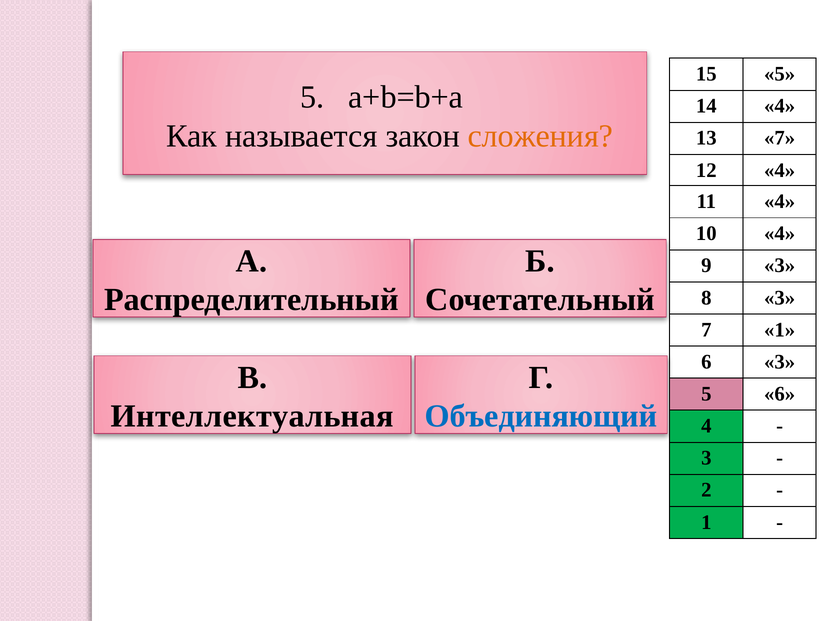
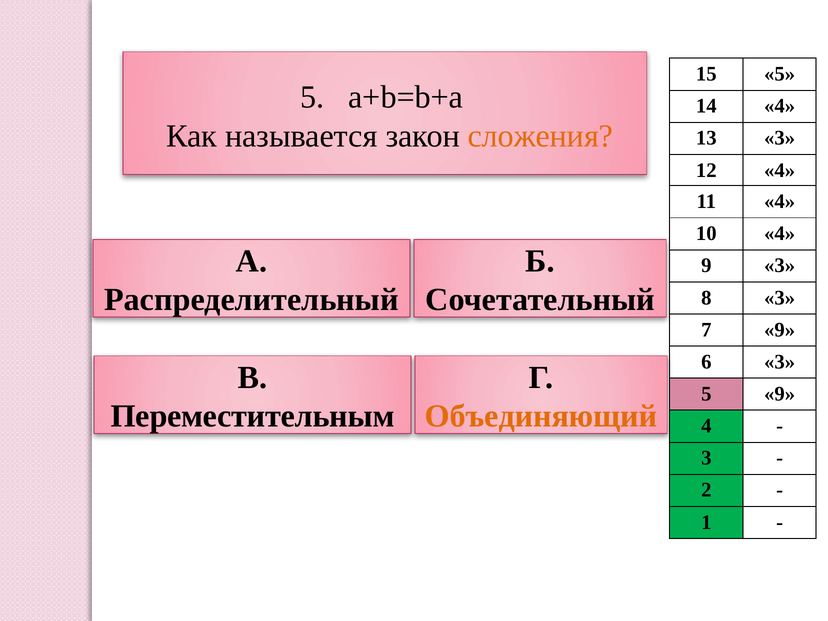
13 7: 7 -> 3 (780, 138)
7 1: 1 -> 9 (780, 330)
5 6: 6 -> 9 (780, 394)
Интеллектуальная: Интеллектуальная -> Переместительным (253, 416)
Объединяющий colour: blue -> orange (541, 416)
